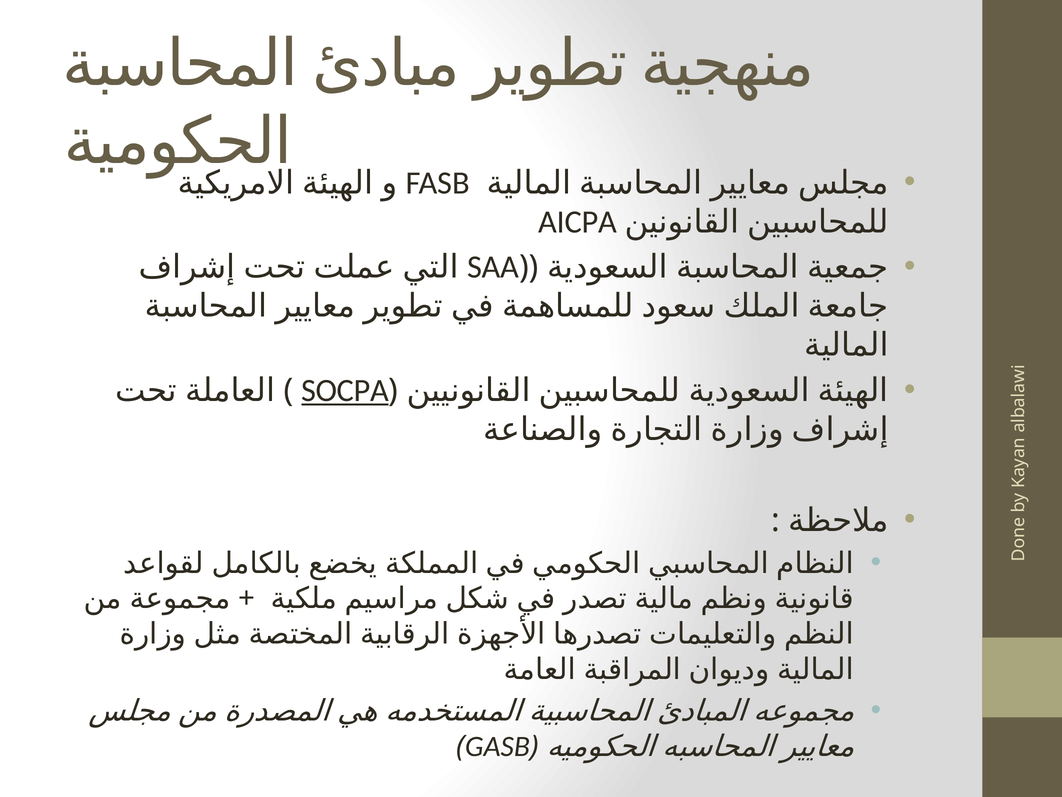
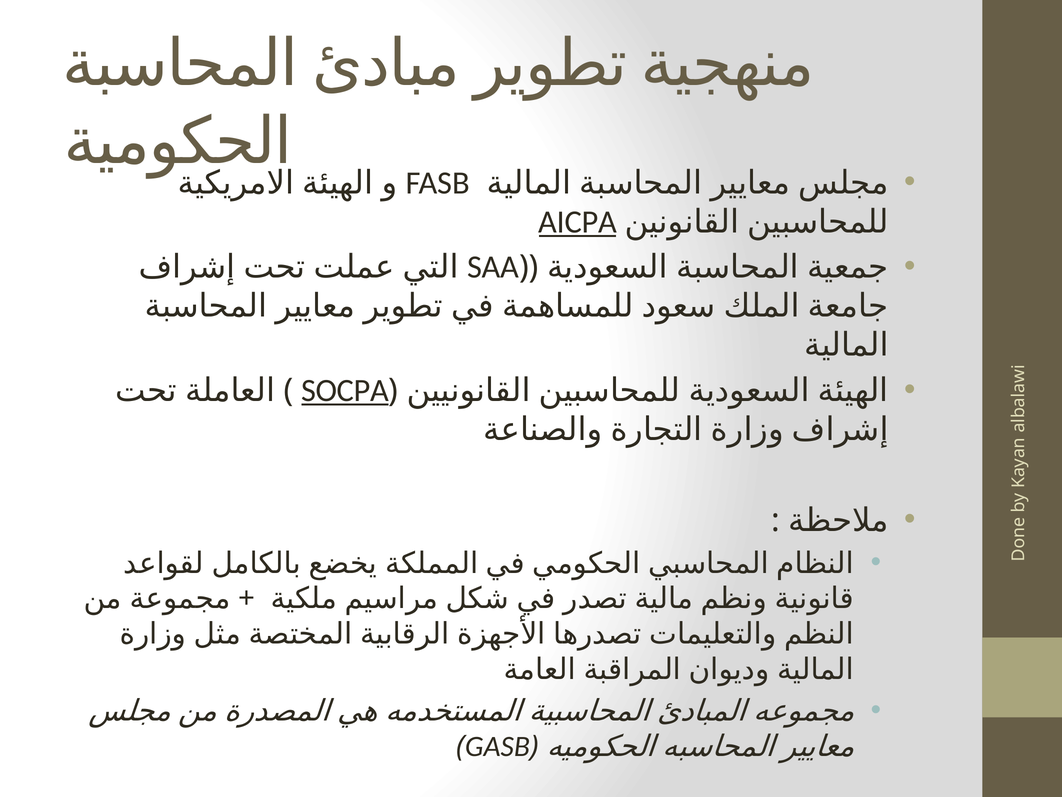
AICPA underline: none -> present (578, 222)
